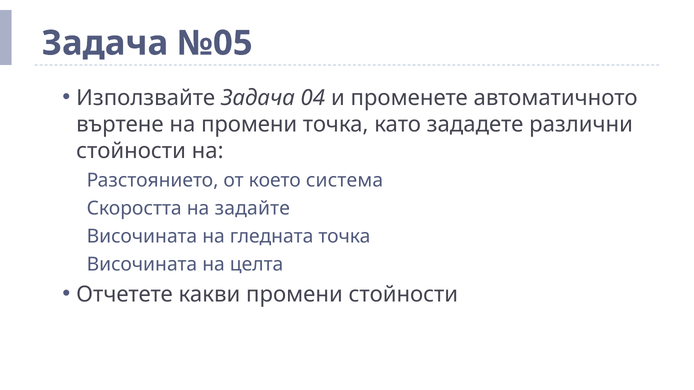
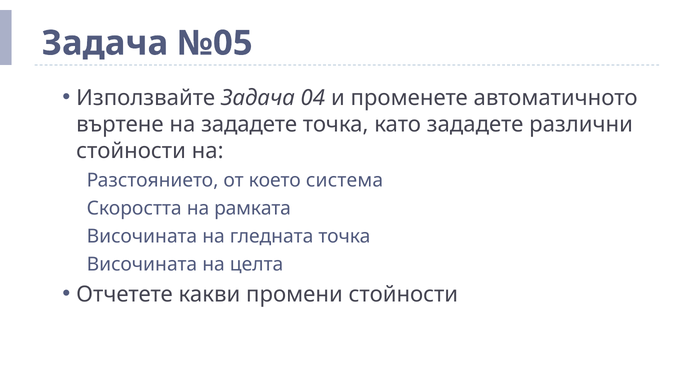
на промени: промени -> зададете (249, 124)
задайте: задайте -> рамката (253, 209)
